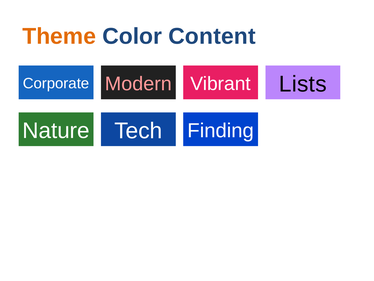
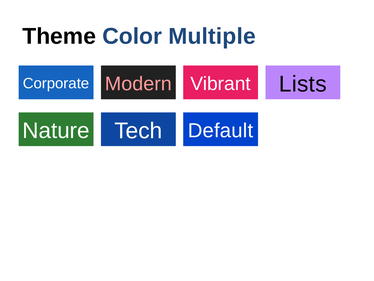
Theme colour: orange -> black (59, 36)
Content: Content -> Multiple (212, 36)
Finding: Finding -> Default (221, 130)
